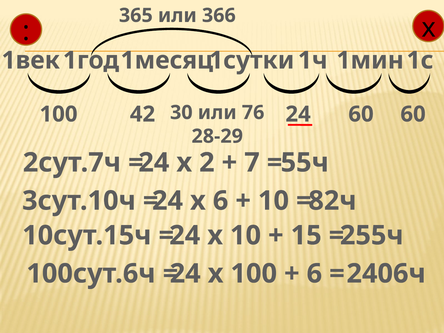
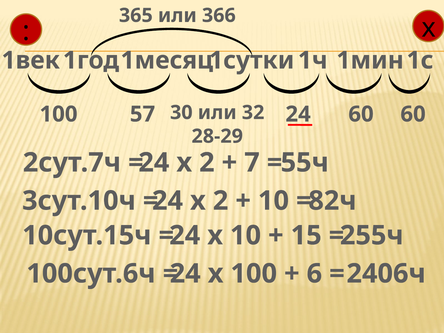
42: 42 -> 57 (142, 114)
76: 76 -> 32 (253, 113)
6: 6 -> 2 (221, 201)
